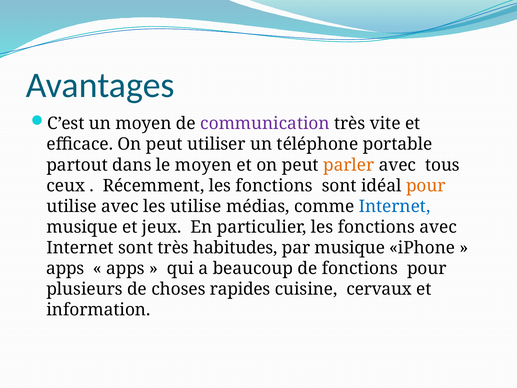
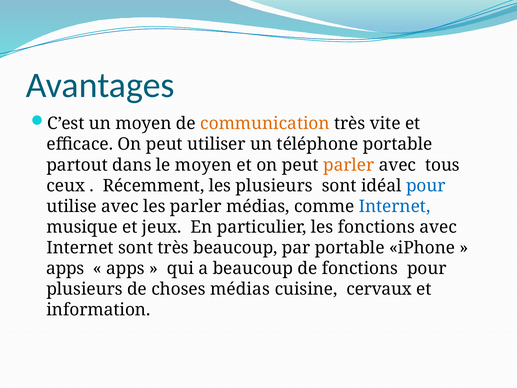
communication colour: purple -> orange (265, 124)
Récemment les fonctions: fonctions -> plusieurs (274, 186)
pour colour: orange -> blue (426, 186)
les utilise: utilise -> parler (196, 206)
très habitudes: habitudes -> beaucoup (235, 248)
par musique: musique -> portable (350, 248)
choses rapides: rapides -> médias (240, 289)
